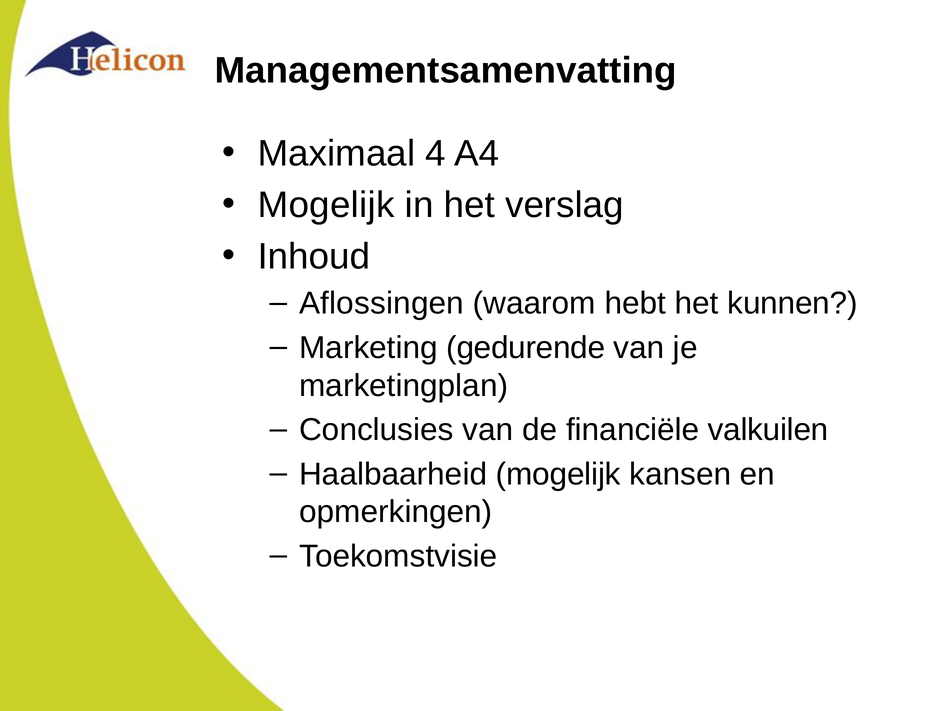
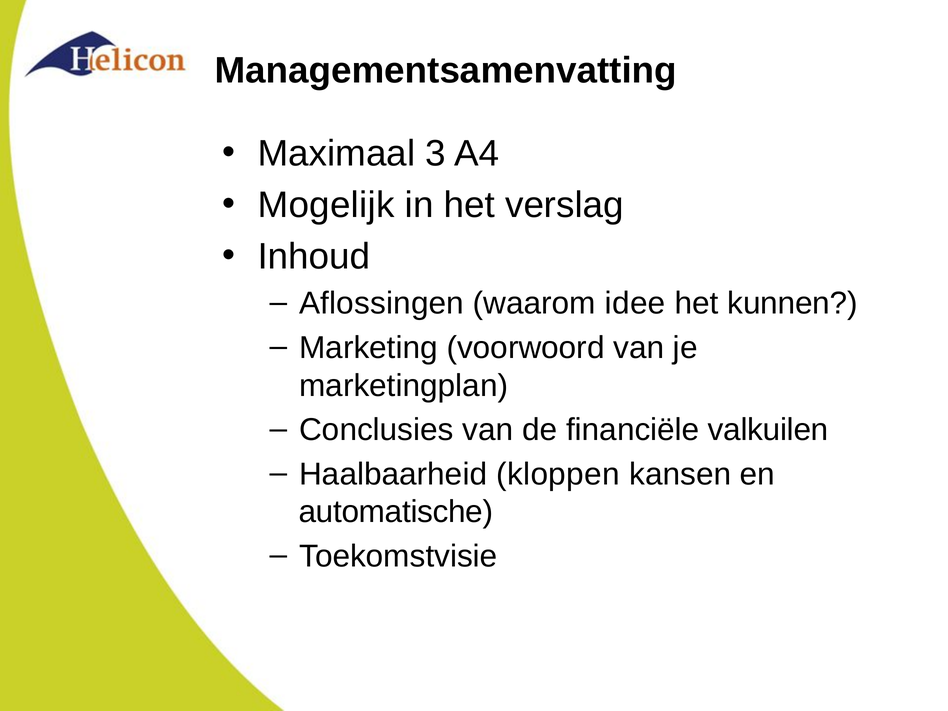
4: 4 -> 3 (436, 153)
hebt: hebt -> idee (635, 304)
gedurende: gedurende -> voorwoord (526, 348)
Haalbaarheid mogelijk: mogelijk -> kloppen (558, 474)
opmerkingen: opmerkingen -> automatische (396, 512)
